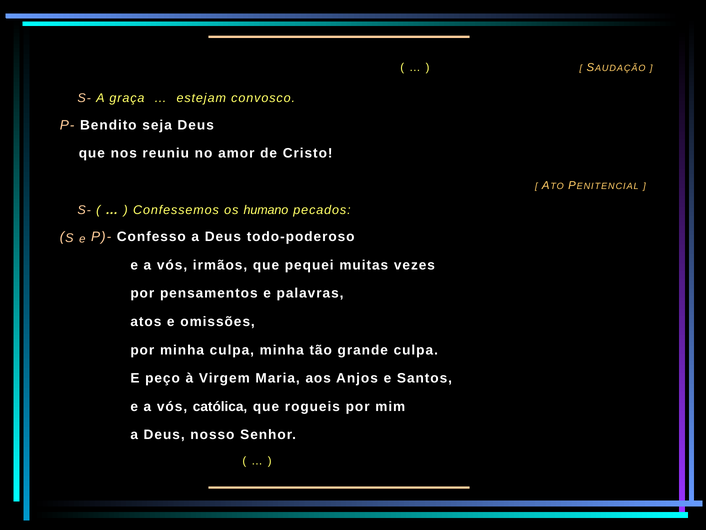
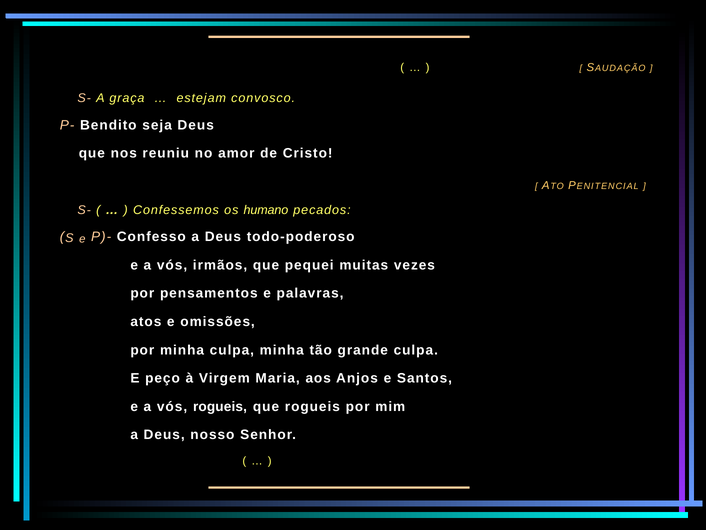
vós católica: católica -> rogueis (220, 406)
